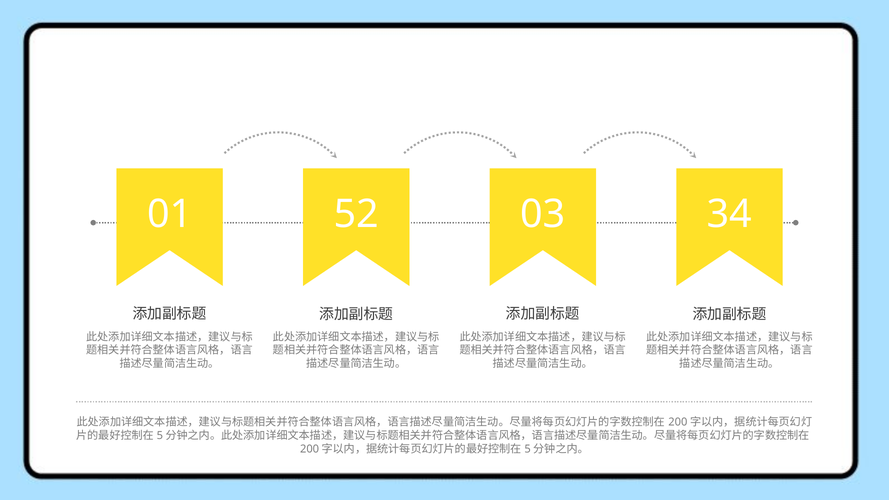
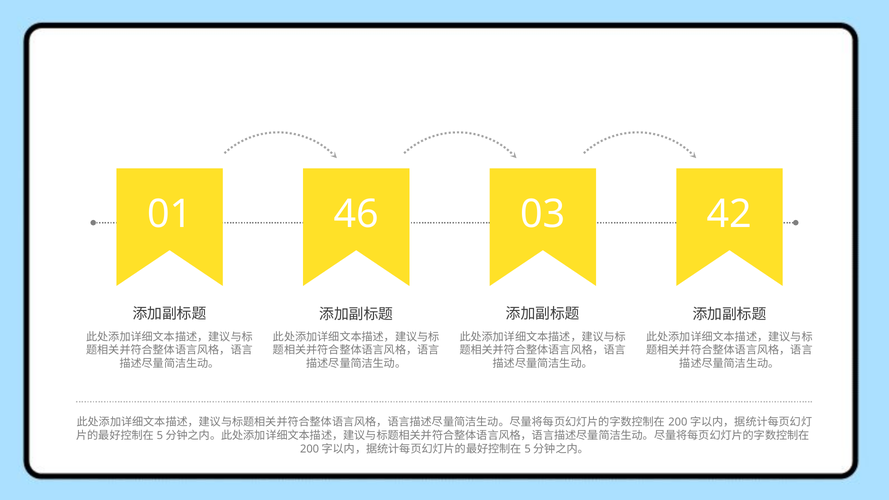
52: 52 -> 46 (356, 214)
34: 34 -> 42 (729, 214)
